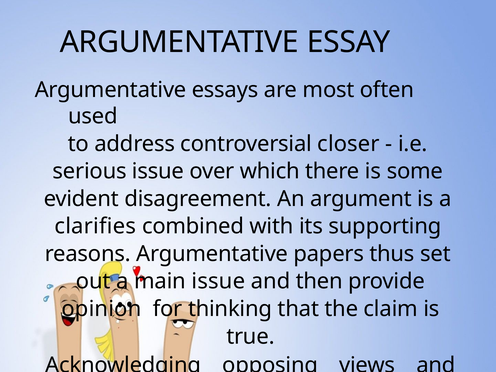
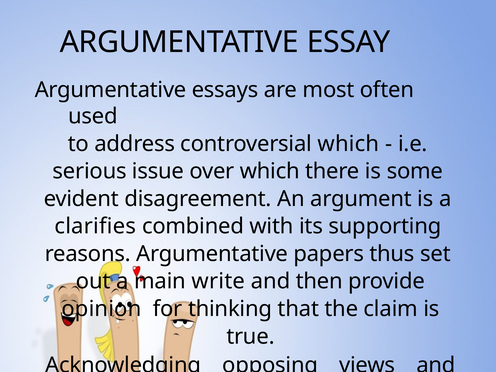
controversial closer: closer -> which (348, 144)
main issue: issue -> write (218, 281)
